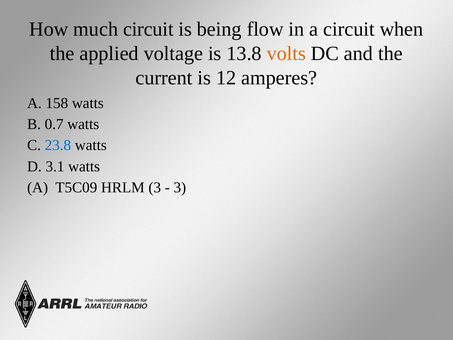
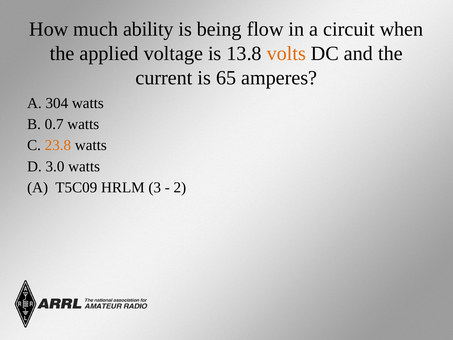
much circuit: circuit -> ability (148, 29)
12: 12 -> 65 (226, 78)
158: 158 -> 304 (57, 103)
23.8 colour: blue -> orange (58, 145)
3.1: 3.1 -> 3.0 (55, 166)
3: 3 -> 2 (180, 187)
